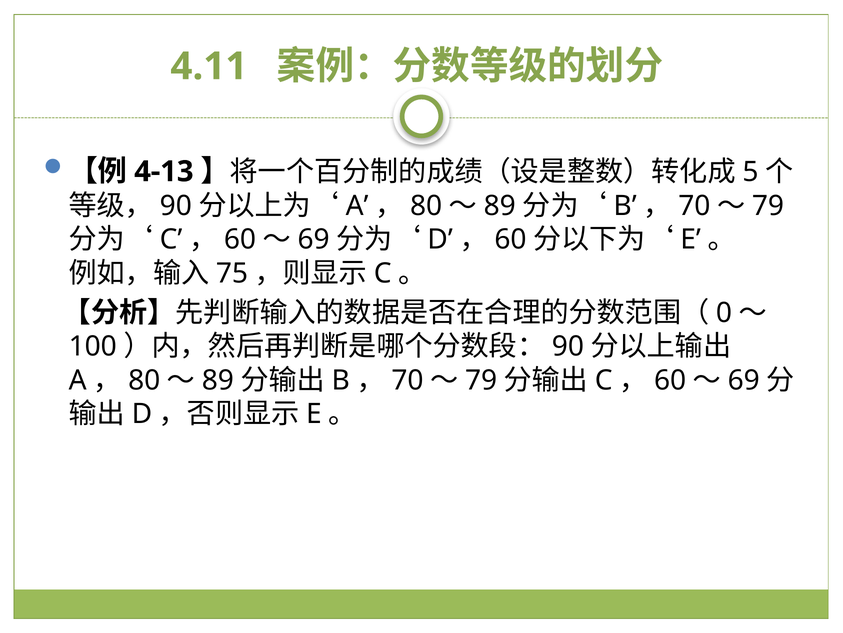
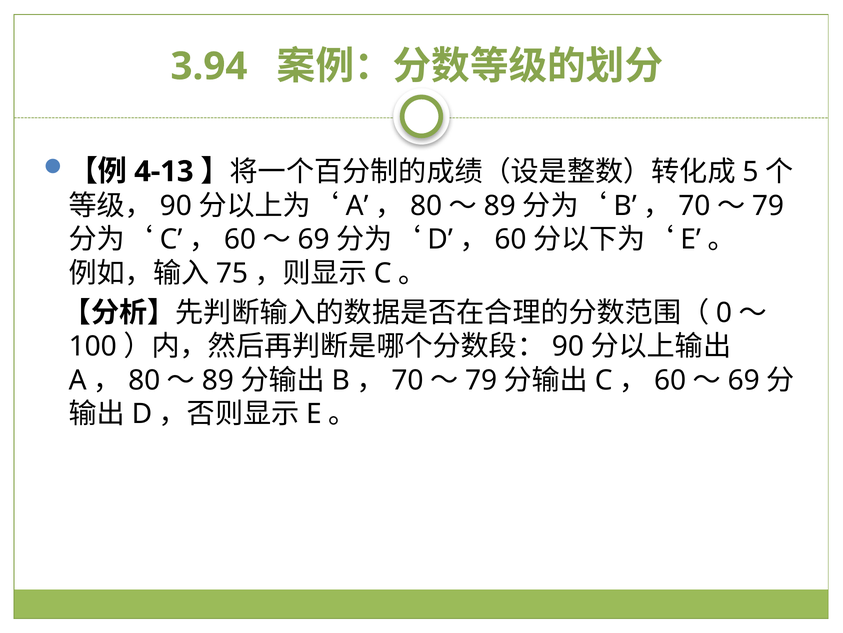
4.11: 4.11 -> 3.94 (209, 66)
